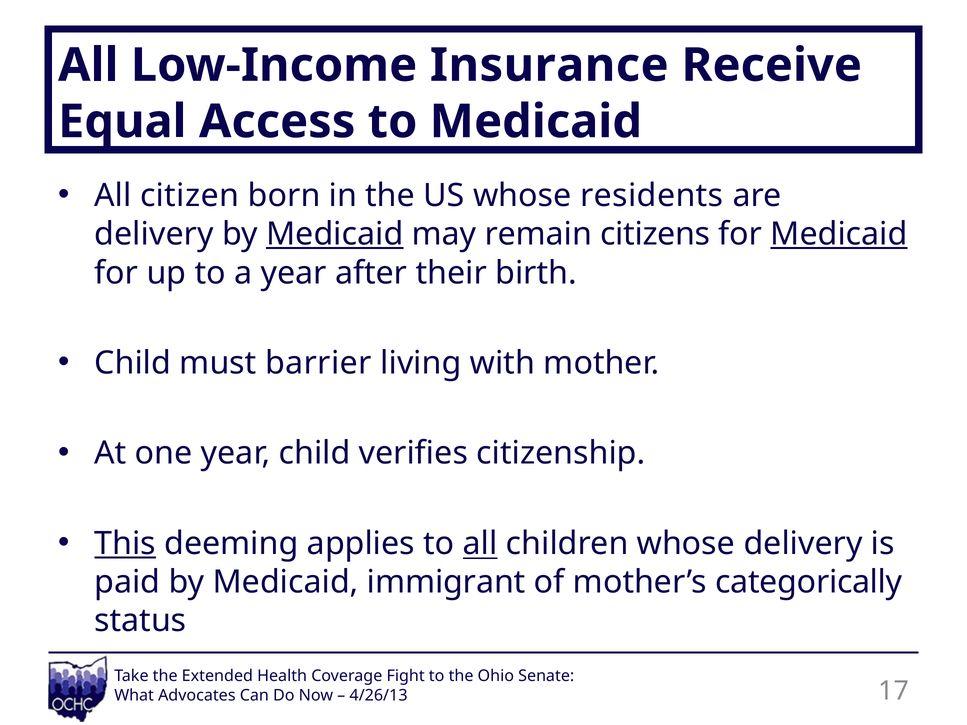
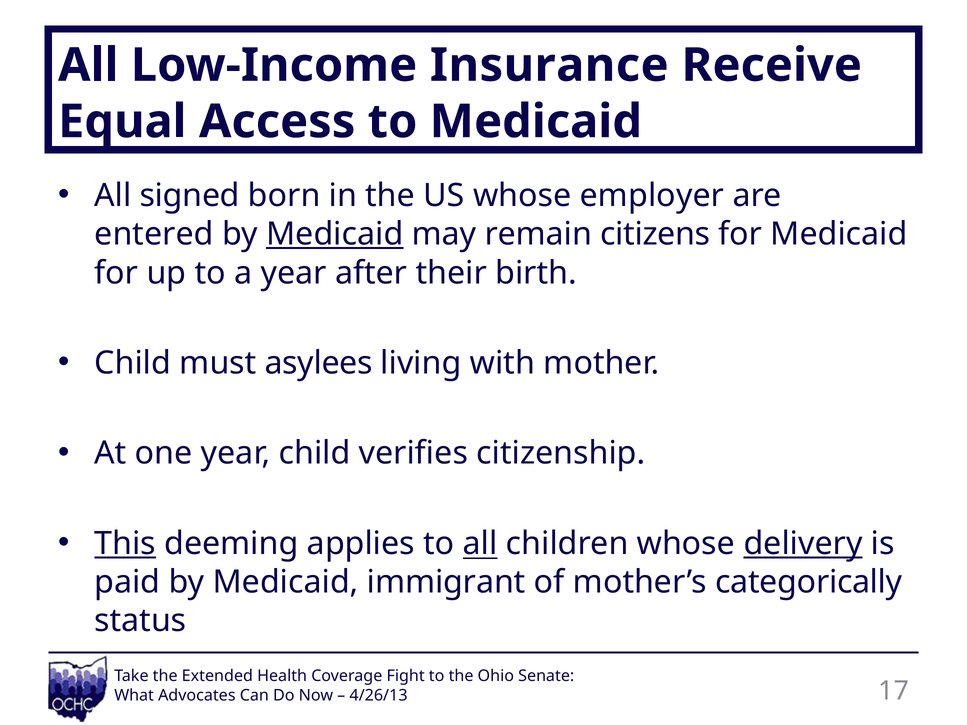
citizen: citizen -> signed (190, 196)
residents: residents -> employer (652, 196)
delivery: delivery -> entered (154, 234)
Medicaid underline: present -> none (839, 234)
barrier: barrier -> asylees (319, 363)
delivery underline: none -> present (803, 544)
